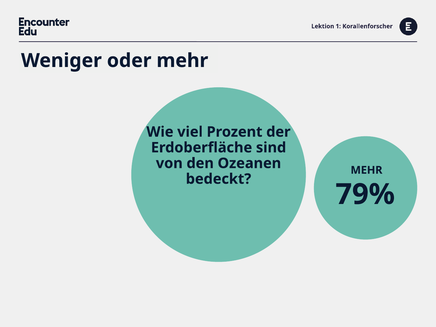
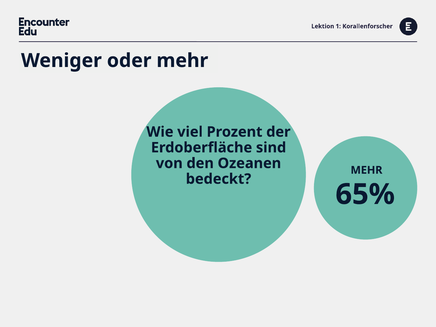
79%: 79% -> 65% (365, 194)
